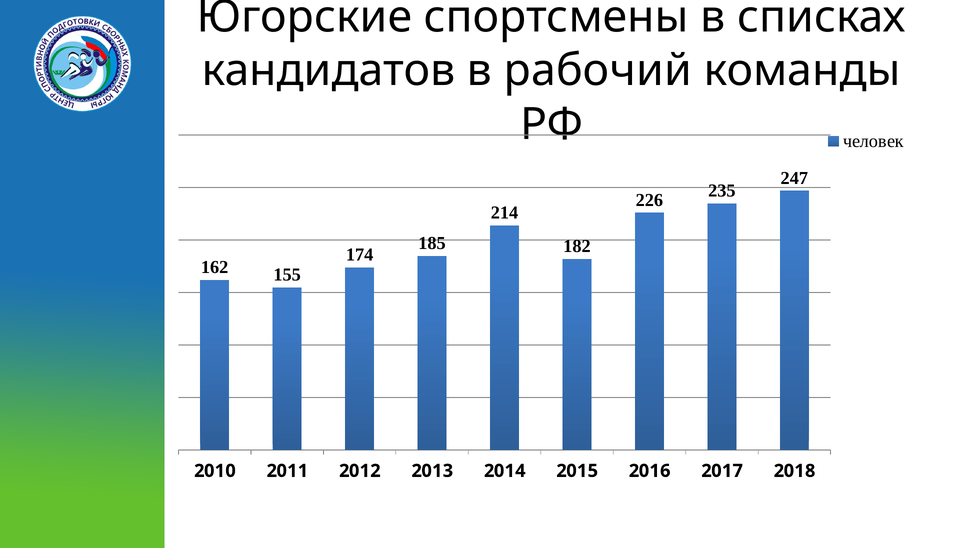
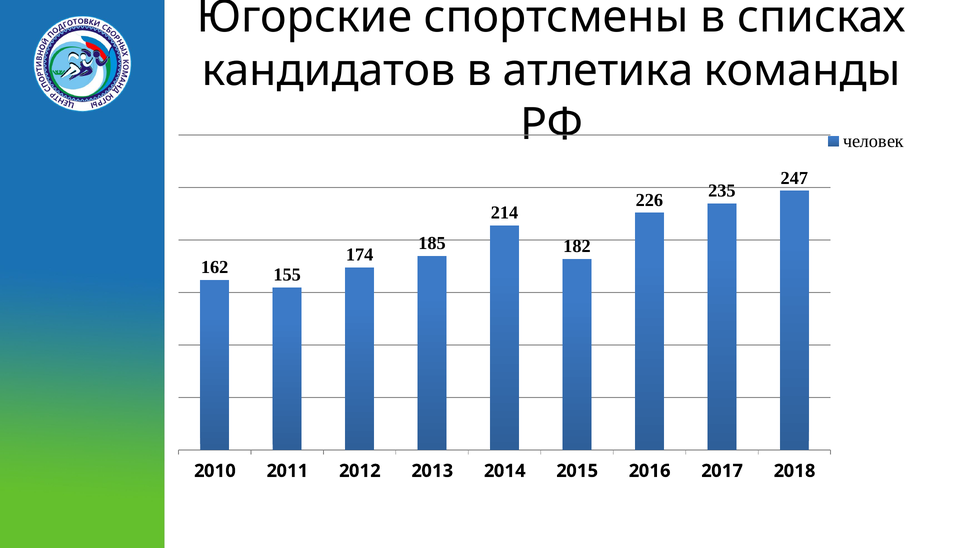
рабочий: рабочий -> атлетика (598, 71)
